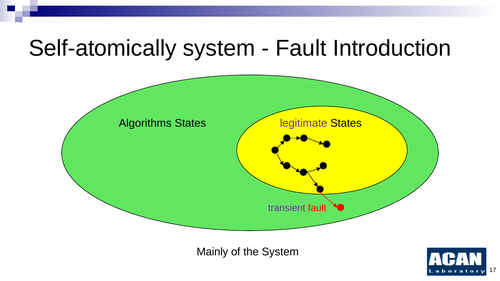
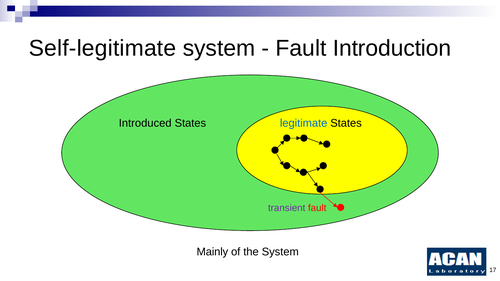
Self-atomically: Self-atomically -> Self-legitimate (102, 48)
Algorithms: Algorithms -> Introduced (145, 123)
legitimate colour: purple -> blue (304, 123)
